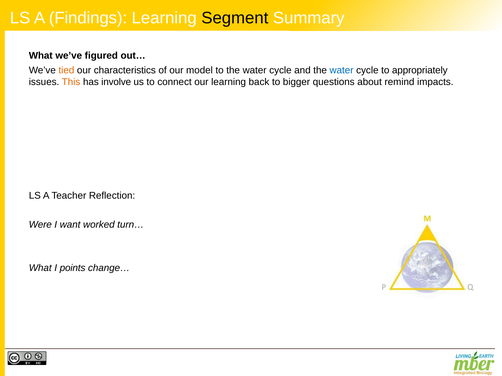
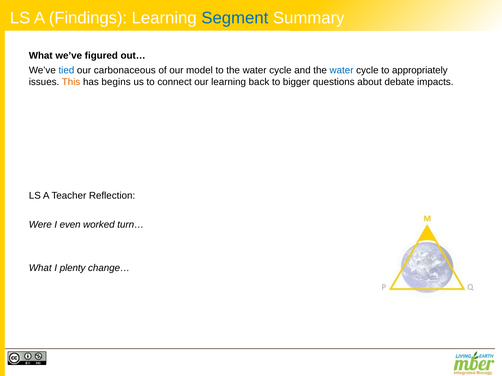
Segment colour: black -> blue (235, 18)
tied colour: orange -> blue (66, 70)
characteristics: characteristics -> carbonaceous (125, 70)
involve: involve -> begins (116, 82)
remind: remind -> debate (399, 82)
want: want -> even (70, 225)
points: points -> plenty (73, 268)
